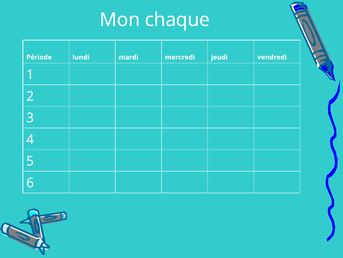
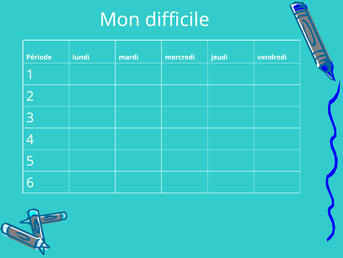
chaque: chaque -> difficile (177, 20)
